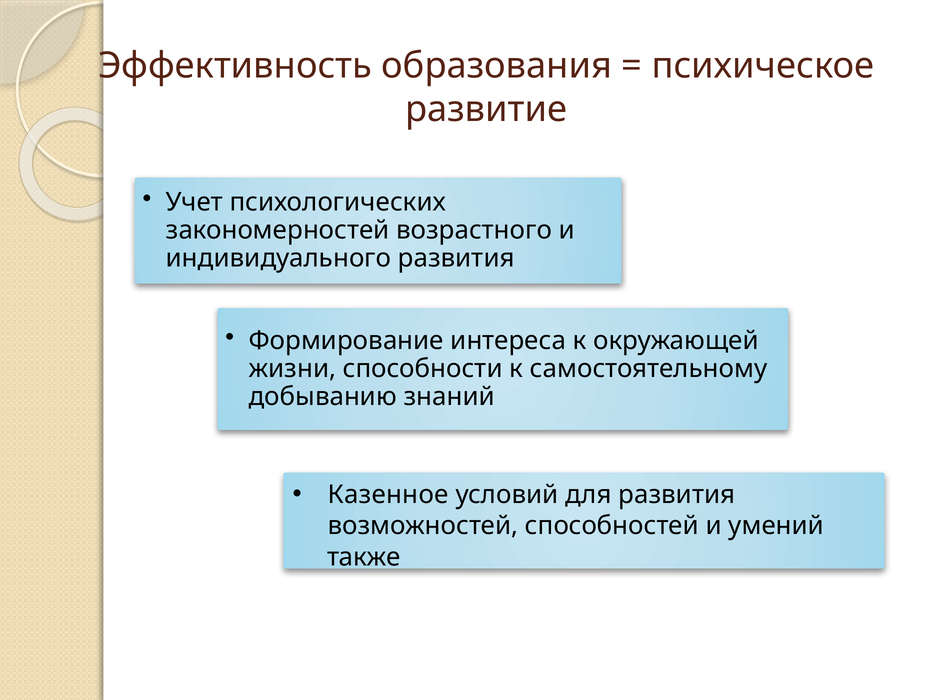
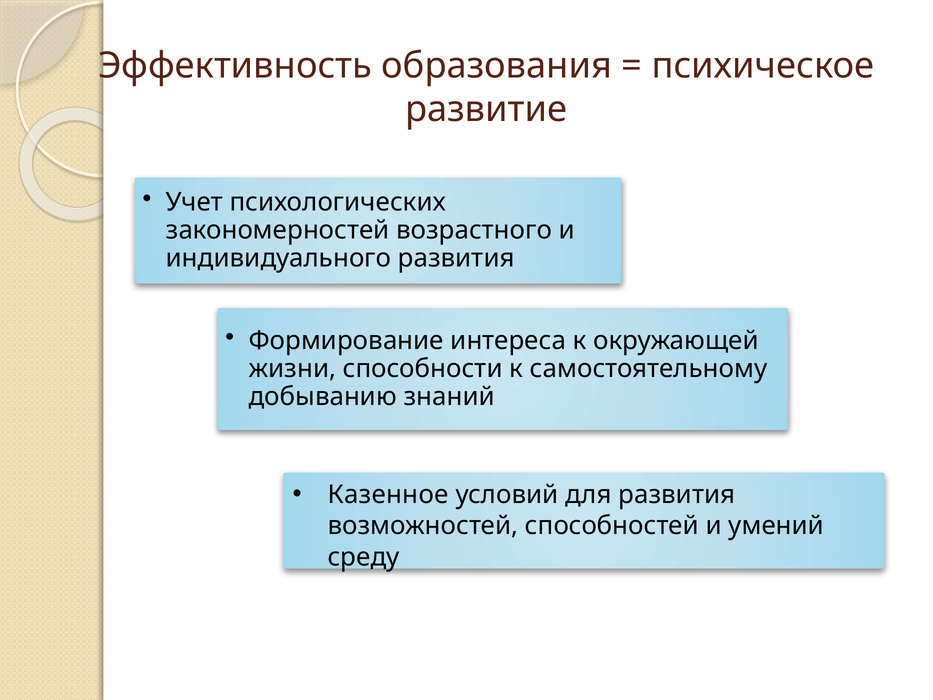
также: также -> среду (364, 557)
